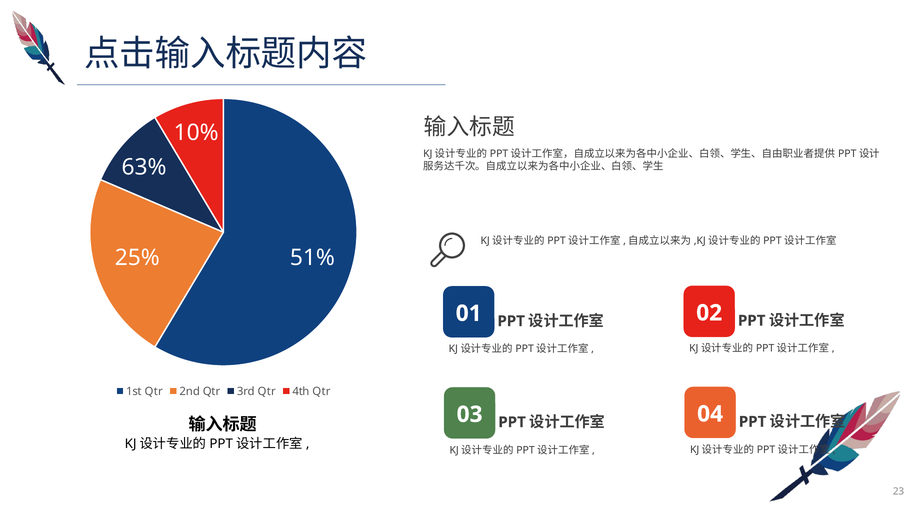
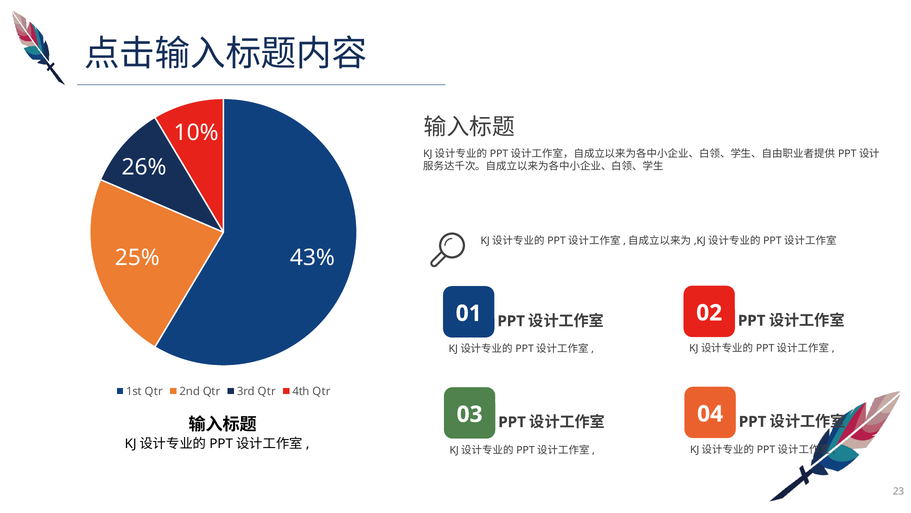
63%: 63% -> 26% (144, 167)
51%: 51% -> 43% (312, 258)
